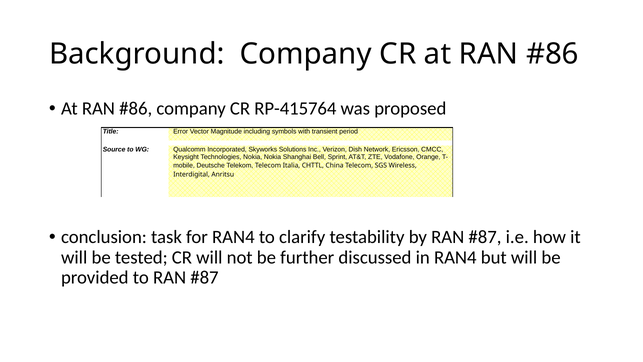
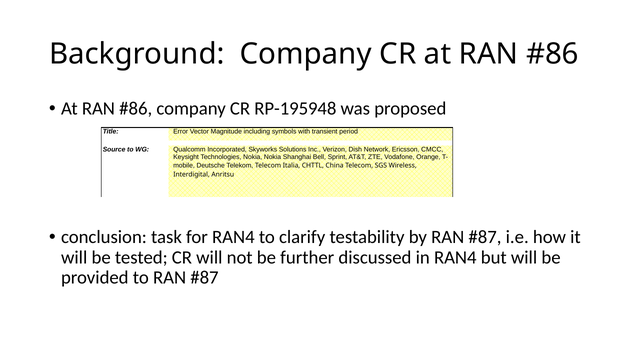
RP-415764: RP-415764 -> RP-195948 (295, 109)
